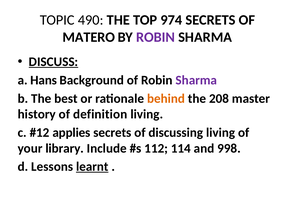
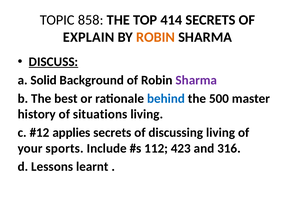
490: 490 -> 858 (91, 20)
974: 974 -> 414 (171, 20)
MATERO: MATERO -> EXPLAIN (89, 37)
ROBIN colour: purple -> orange (156, 37)
Hans: Hans -> Solid (44, 80)
behind colour: orange -> blue (166, 99)
208: 208 -> 500 (219, 99)
definition: definition -> situations (100, 114)
library: library -> sports (65, 148)
114: 114 -> 423 (181, 148)
998: 998 -> 316 (229, 148)
learnt underline: present -> none (92, 167)
